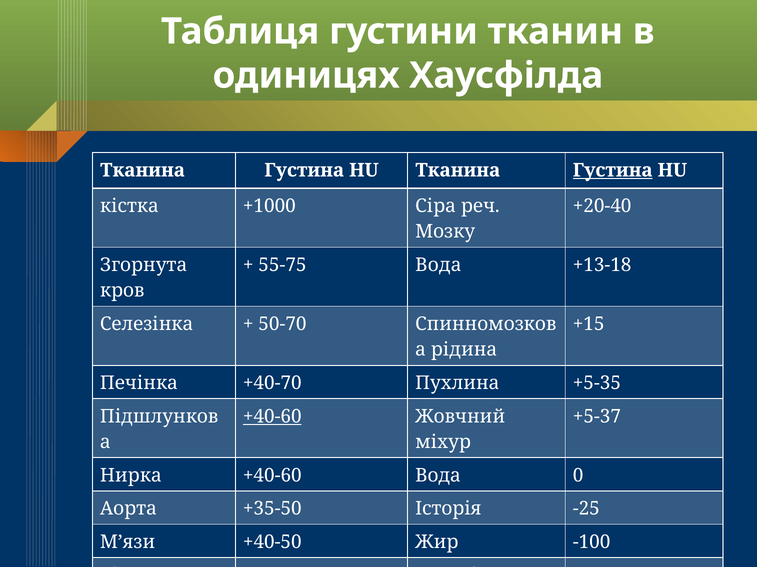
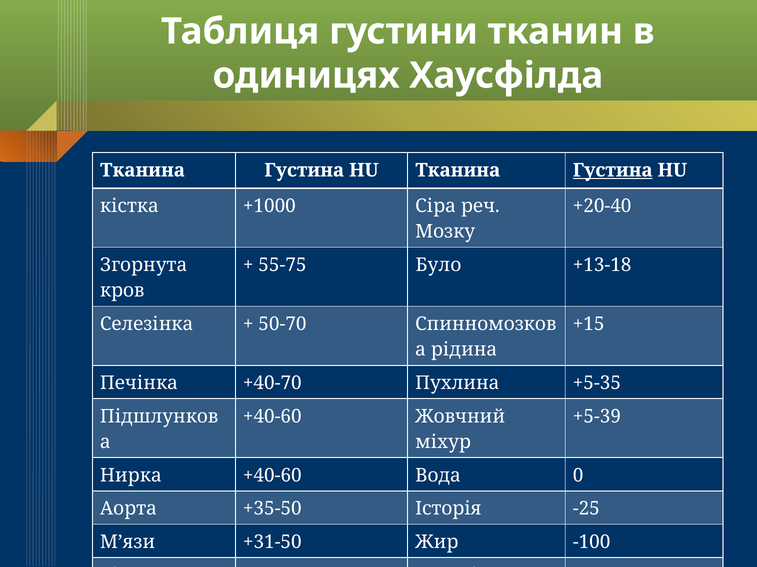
55-75 Вода: Вода -> Було (438, 265)
+40-60 underline: present -> none (272, 417)
+5-37: +5-37 -> +5-39 (597, 417)
+40-50: +40-50 -> +31-50 (272, 543)
